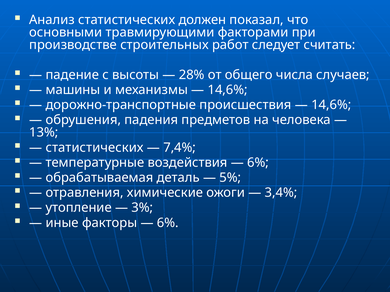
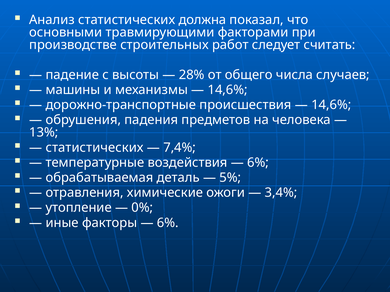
должен: должен -> должна (202, 20)
3%: 3% -> 0% (142, 208)
